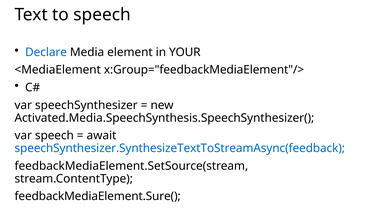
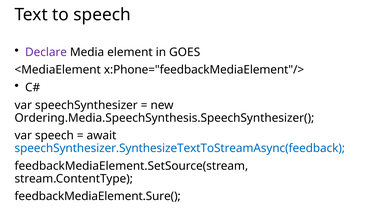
Declare colour: blue -> purple (46, 52)
YOUR: YOUR -> GOES (185, 52)
x:Group="feedbackMediaElement"/>: x:Group="feedbackMediaElement"/> -> x:Phone="feedbackMediaElement"/> (204, 70)
Activated.Media.SpeechSynthesis.SpeechSynthesizer(: Activated.Media.SpeechSynthesis.SpeechSynthesizer( -> Ordering.Media.SpeechSynthesis.SpeechSynthesizer( (164, 118)
